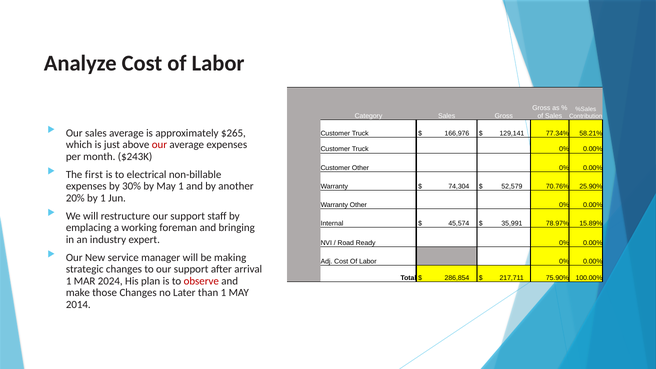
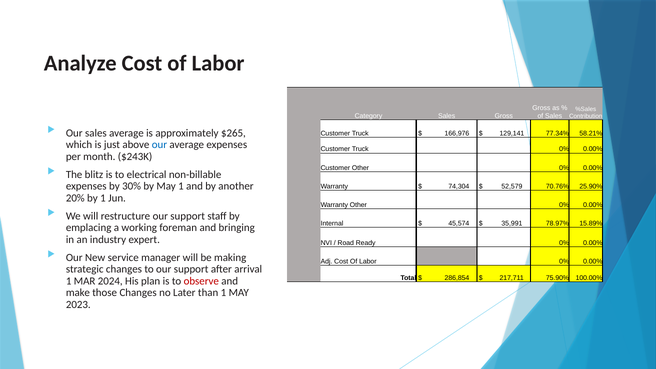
our colour: red -> blue (159, 145)
first: first -> blitz (94, 174)
2014: 2014 -> 2023 (78, 305)
